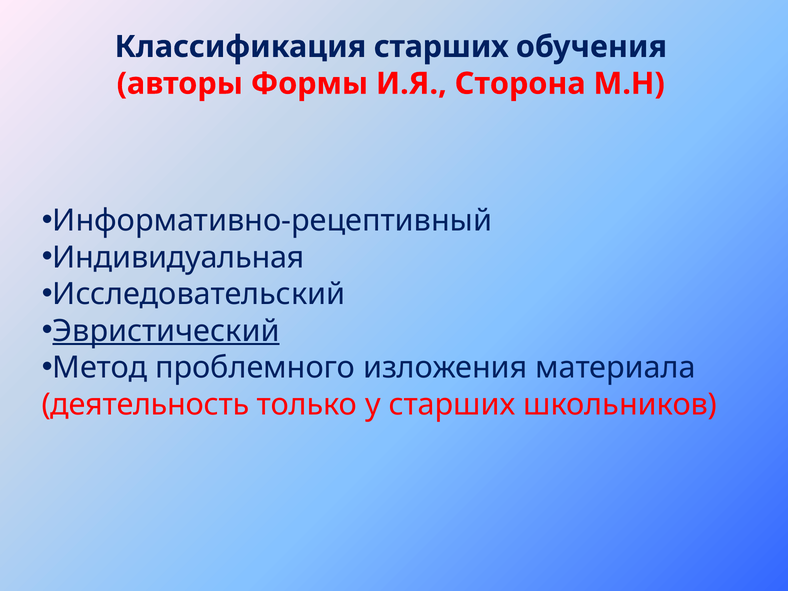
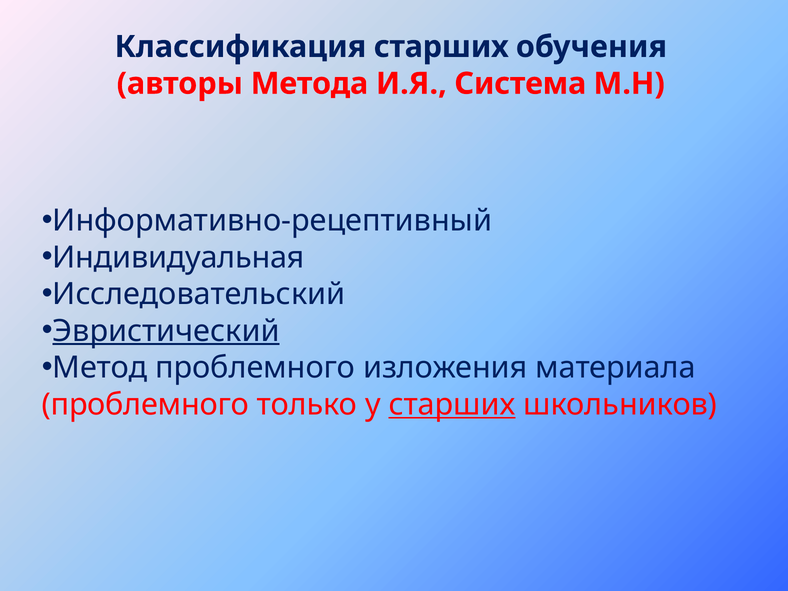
Формы: Формы -> Метода (309, 84)
Сторона: Сторона -> Система (520, 84)
деятельность: деятельность -> проблемного (145, 405)
старших underline: none -> present (452, 405)
